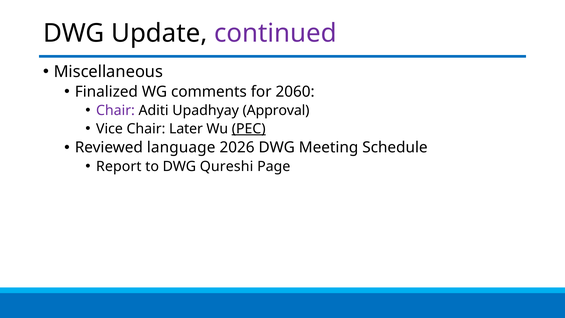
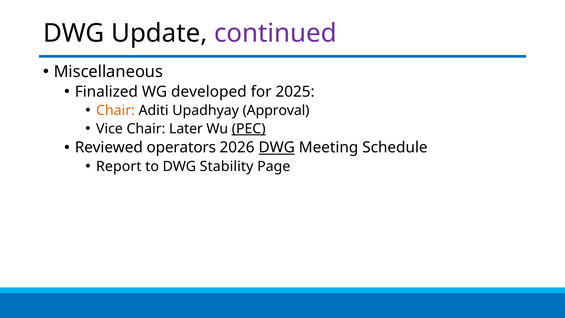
comments: comments -> developed (209, 92)
2060: 2060 -> 2025 (295, 92)
Chair colour: purple -> orange (115, 110)
language: language -> operators (181, 148)
DWG underline: none -> present (277, 148)
Qureshi: Qureshi -> Stability (227, 166)
